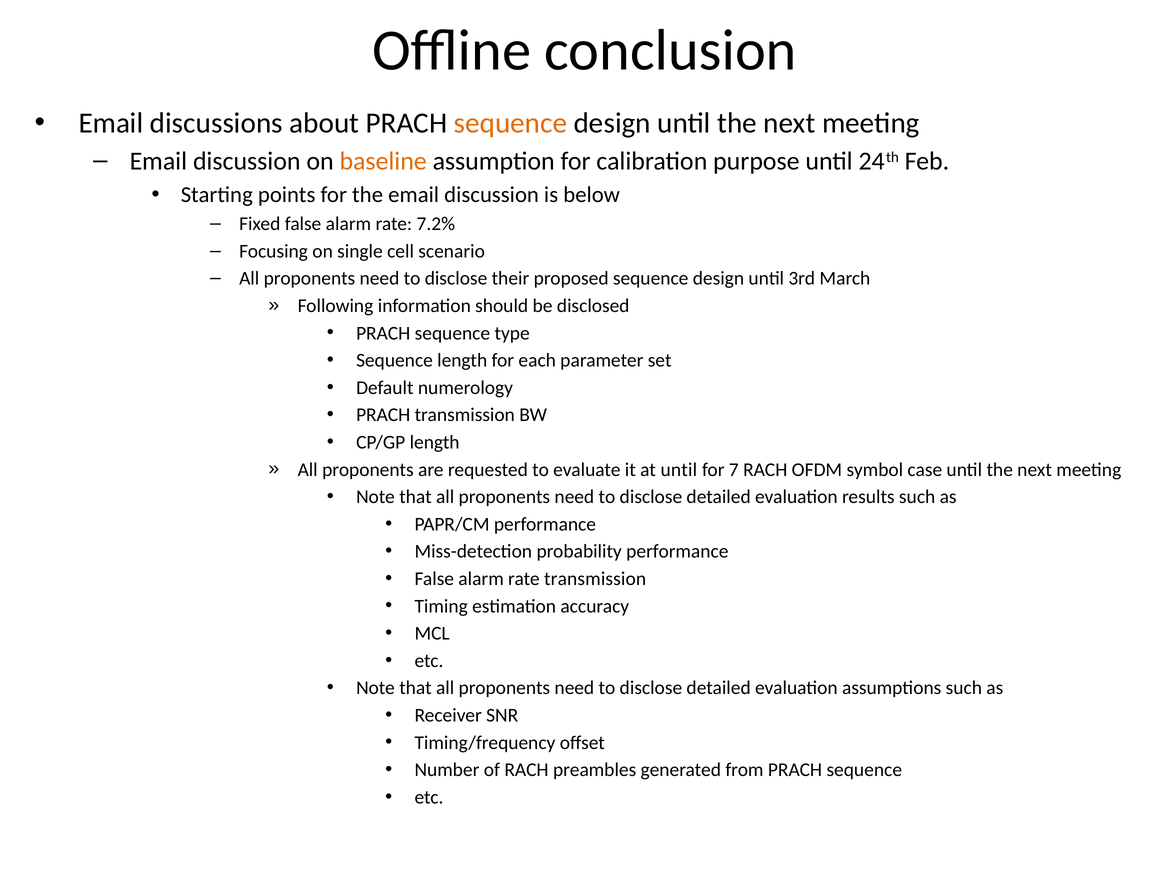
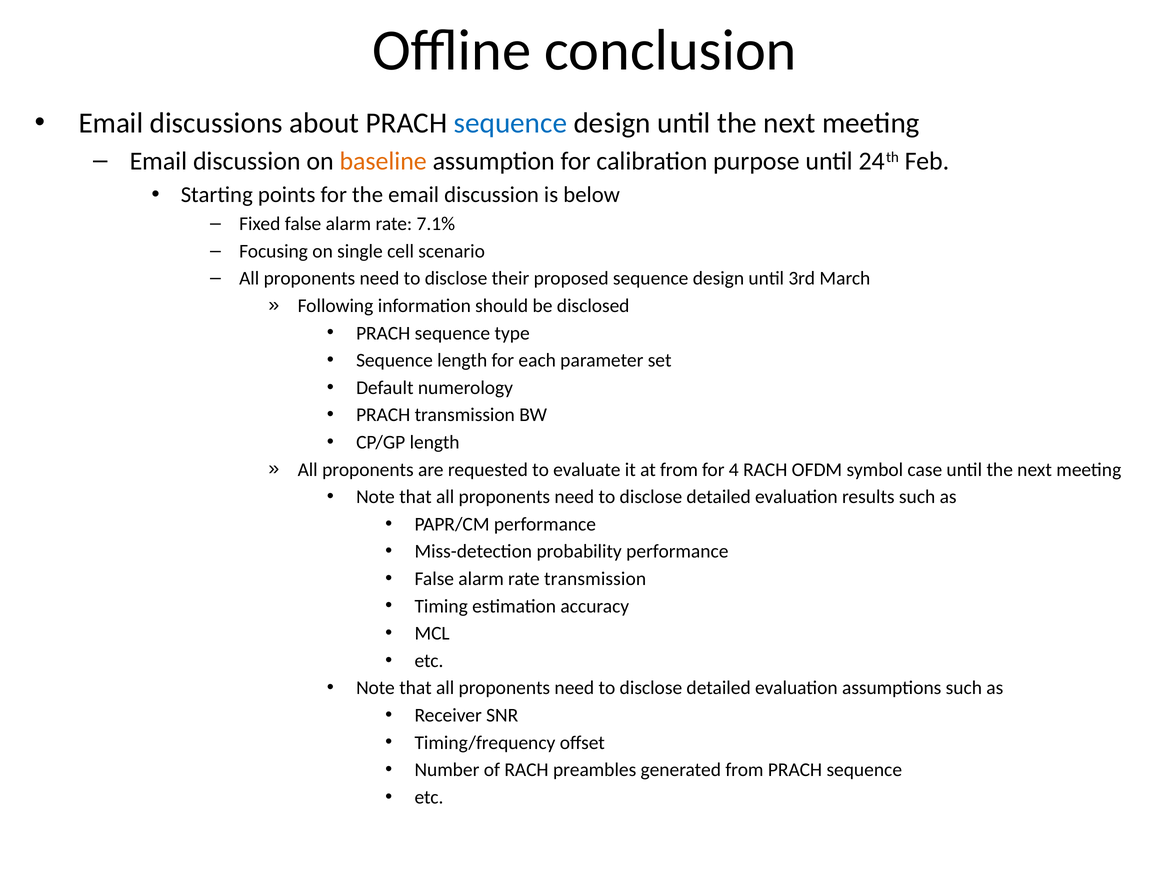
sequence colour: orange -> blue (510, 123)
7.2%: 7.2% -> 7.1% (436, 224)
at until: until -> from (679, 469)
7: 7 -> 4 (734, 469)
